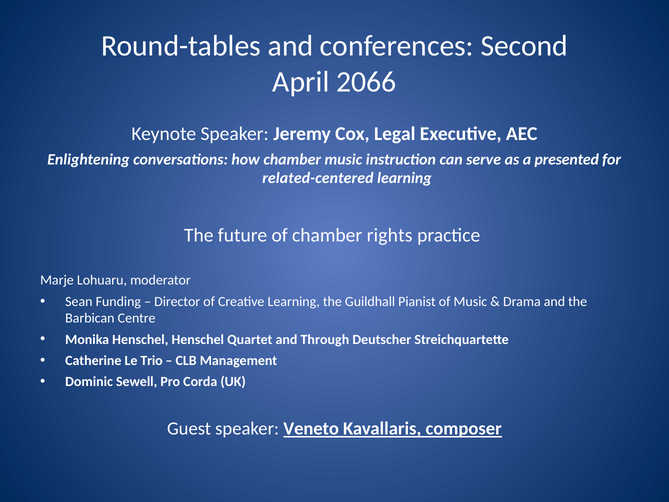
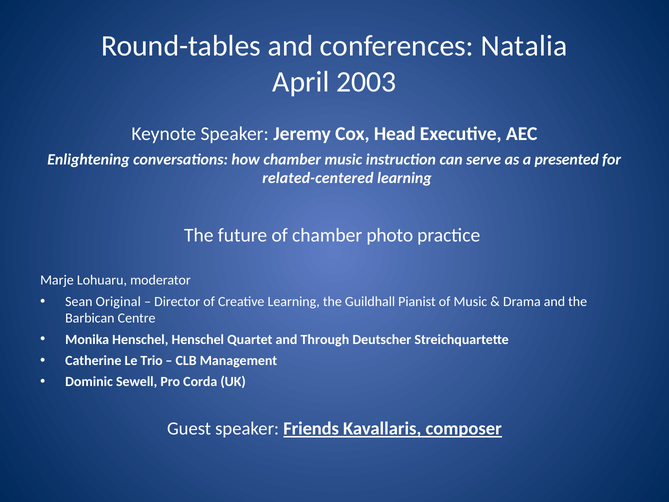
Second: Second -> Natalia (524, 46)
2066: 2066 -> 2003 (366, 82)
Legal: Legal -> Head (395, 133)
rights: rights -> photo (390, 235)
Funding: Funding -> Original (118, 301)
Veneto: Veneto -> Friends (311, 428)
